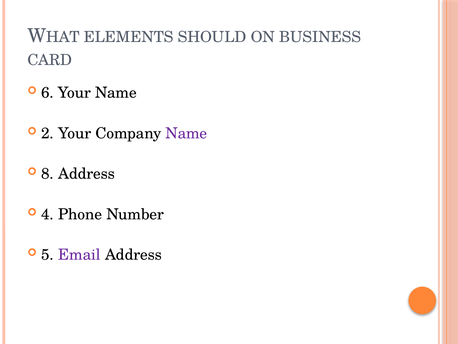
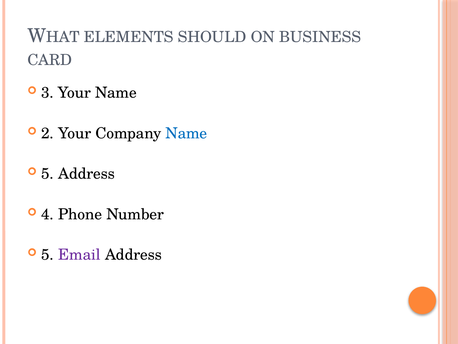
6: 6 -> 3 (47, 93)
Name colour: purple -> blue (186, 133)
8: 8 -> 5 (48, 174)
